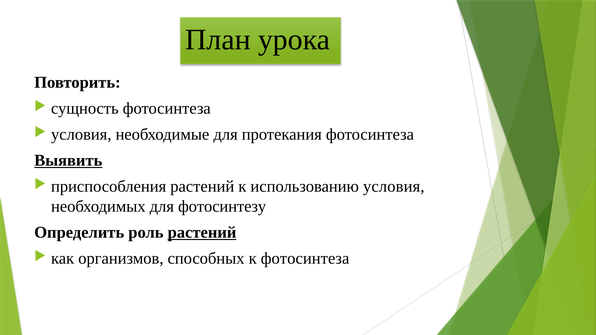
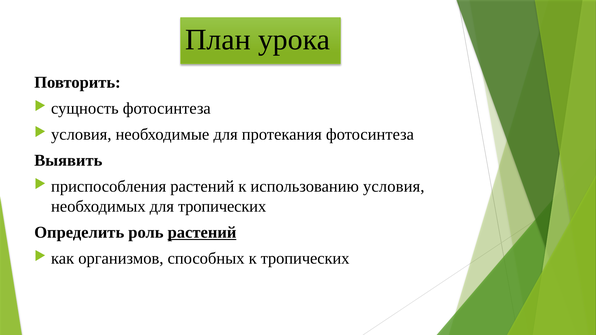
Выявить underline: present -> none (68, 161)
для фотосинтезу: фотосинтезу -> тропических (222, 207)
к фотосинтеза: фотосинтеза -> тропических (305, 259)
